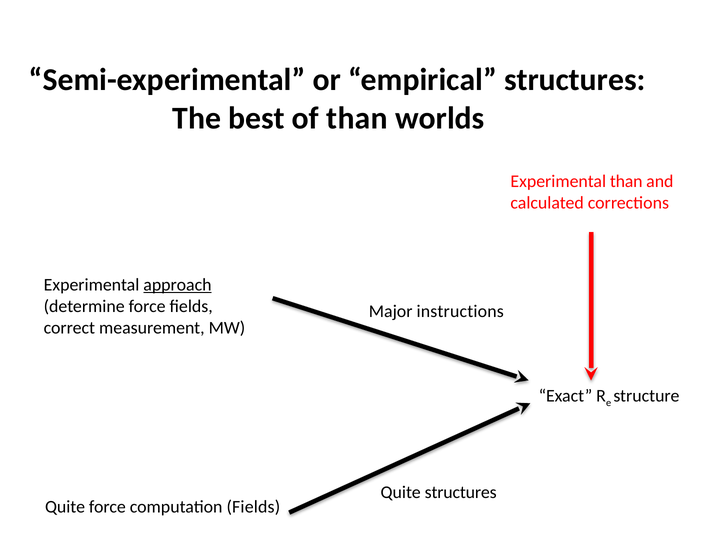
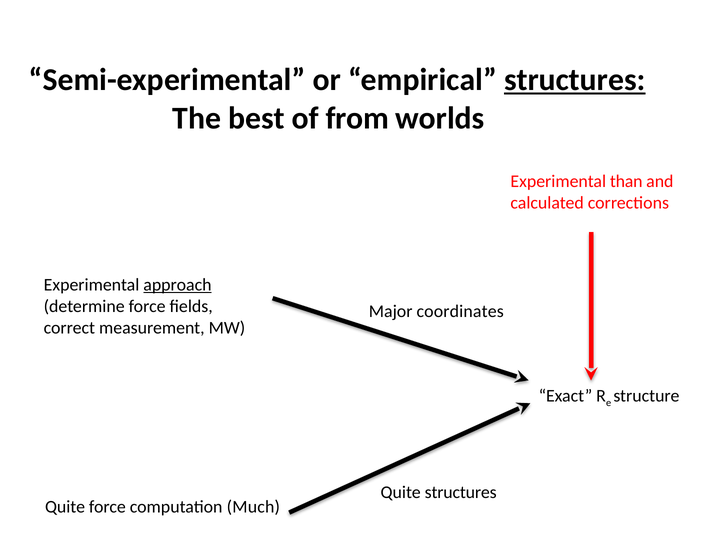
structures underline: none -> present (575, 80)
of than: than -> from (357, 118)
instructions: instructions -> coordinates (460, 311)
computation Fields: Fields -> Much (253, 507)
